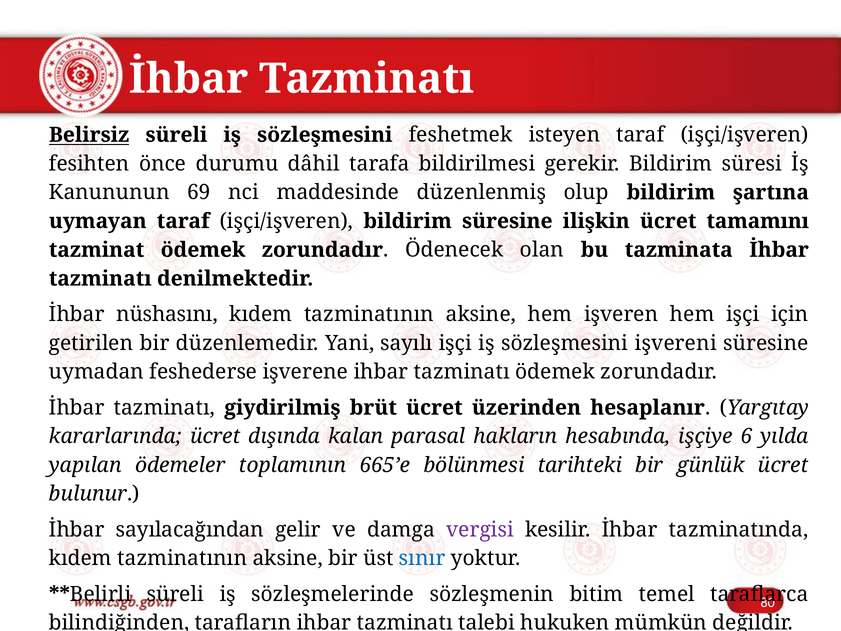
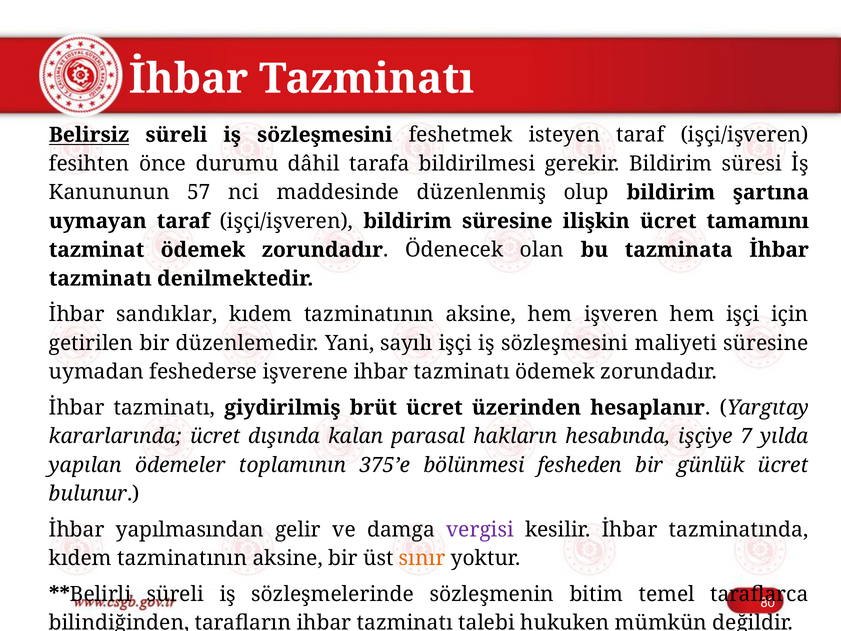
69: 69 -> 57 (199, 192)
nüshasını: nüshasını -> sandıklar (167, 314)
işvereni: işvereni -> maliyeti (676, 343)
6: 6 -> 7 (746, 436)
665’e: 665’e -> 375’e (385, 465)
tarihteki: tarihteki -> fesheden (580, 465)
sayılacağından: sayılacağından -> yapılmasından (190, 530)
sınır colour: blue -> orange (422, 558)
